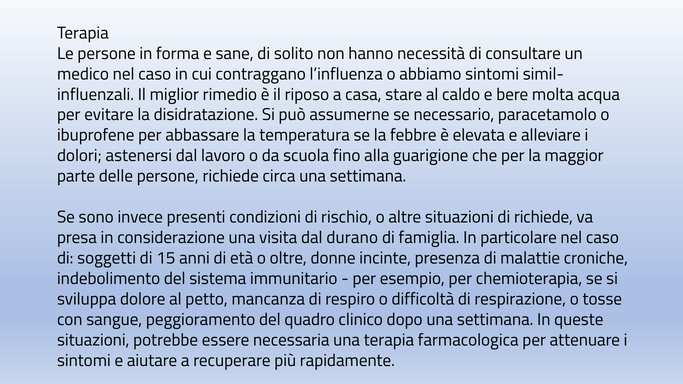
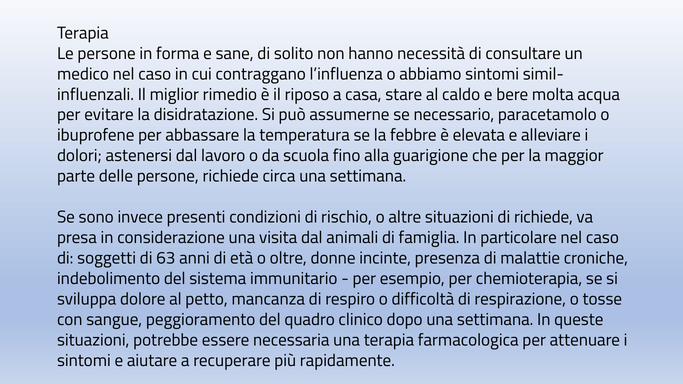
durano: durano -> animali (352, 238)
15: 15 -> 63 (166, 258)
